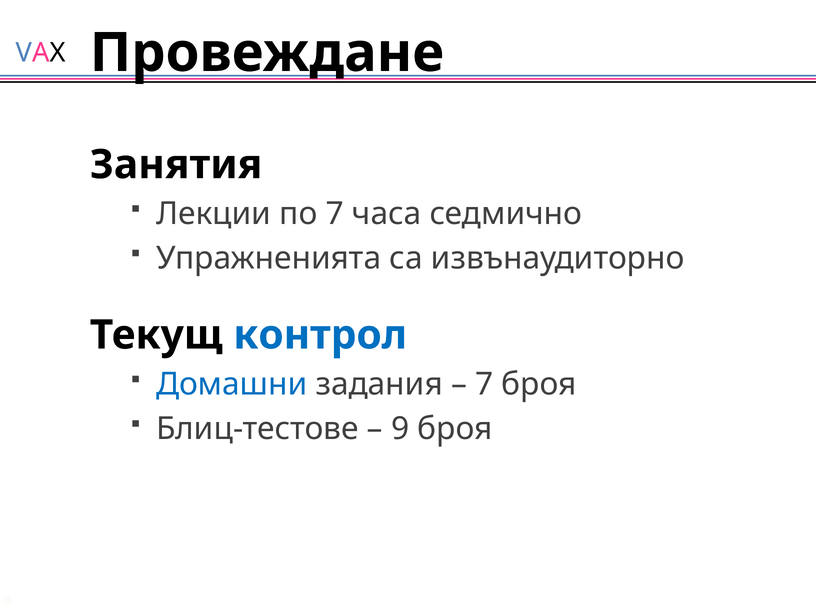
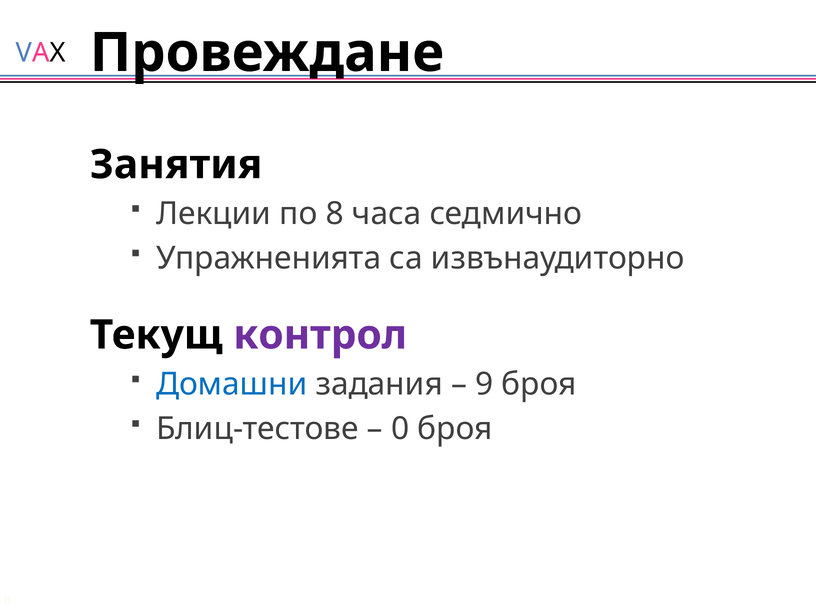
по 7: 7 -> 8 (335, 214)
контрол colour: blue -> purple (320, 335)
7: 7 -> 9 (484, 384)
9: 9 -> 0 (400, 429)
